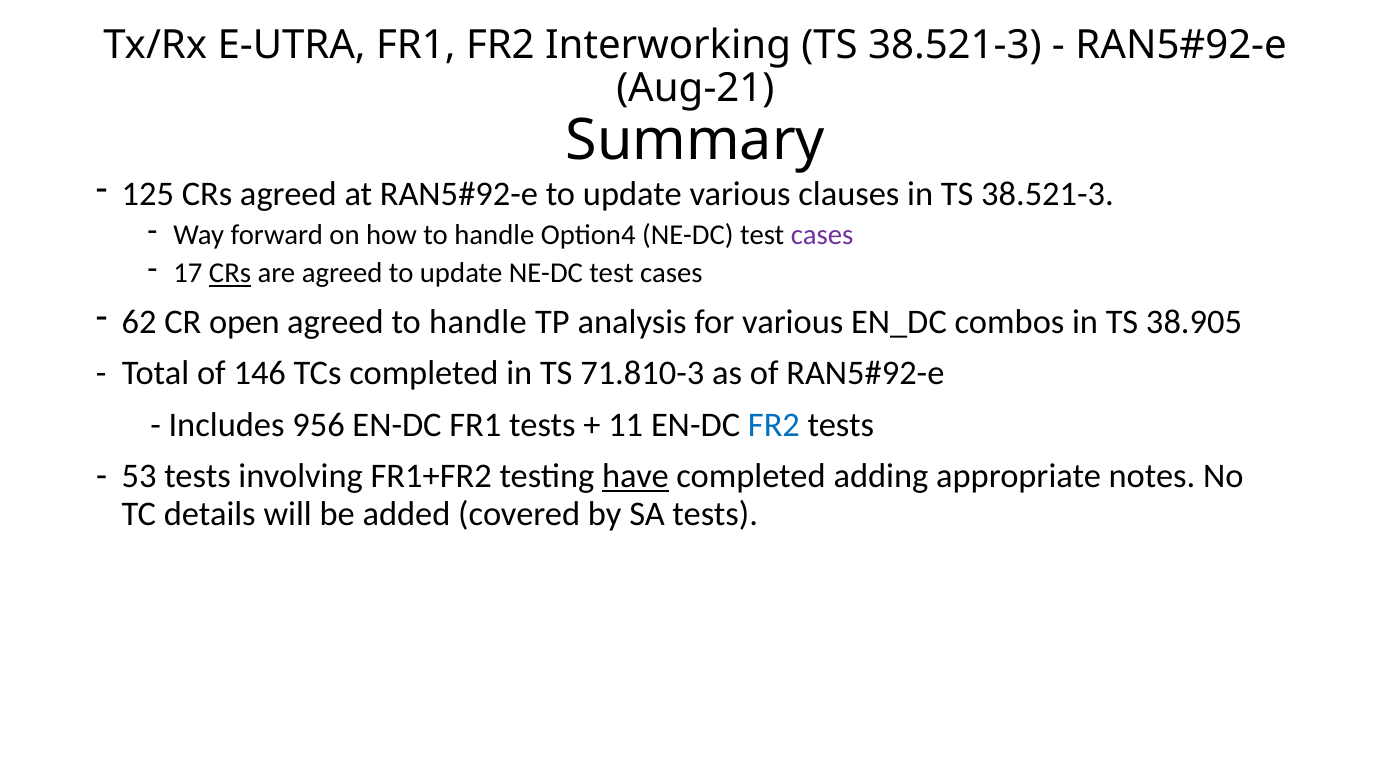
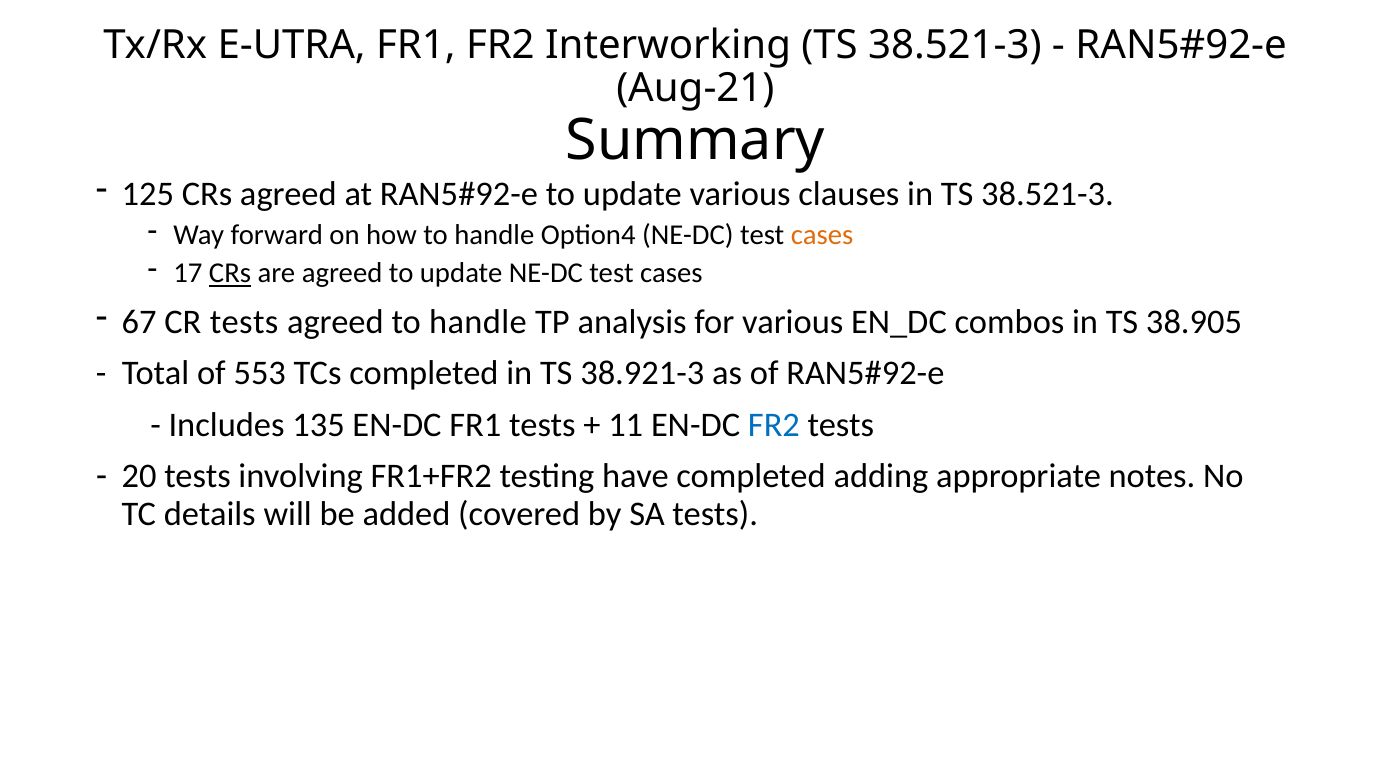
cases colour: purple -> orange (822, 235)
62: 62 -> 67 (139, 322)
CR open: open -> tests (244, 322)
146: 146 -> 553 (260, 373)
71.810-3: 71.810-3 -> 38.921-3 (642, 373)
956: 956 -> 135 (319, 425)
53: 53 -> 20 (139, 477)
have underline: present -> none (635, 477)
